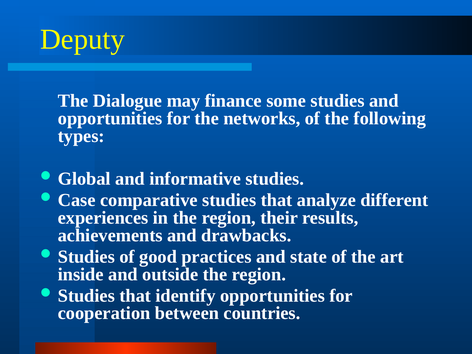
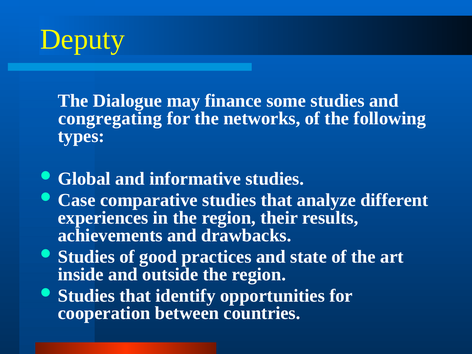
opportunities: opportunities -> congregating (110, 119)
